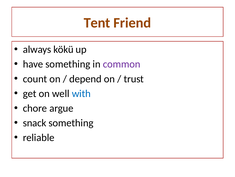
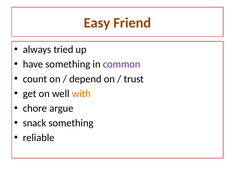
Tent: Tent -> Easy (97, 23)
kökü: kökü -> tried (63, 49)
with colour: blue -> orange (81, 93)
